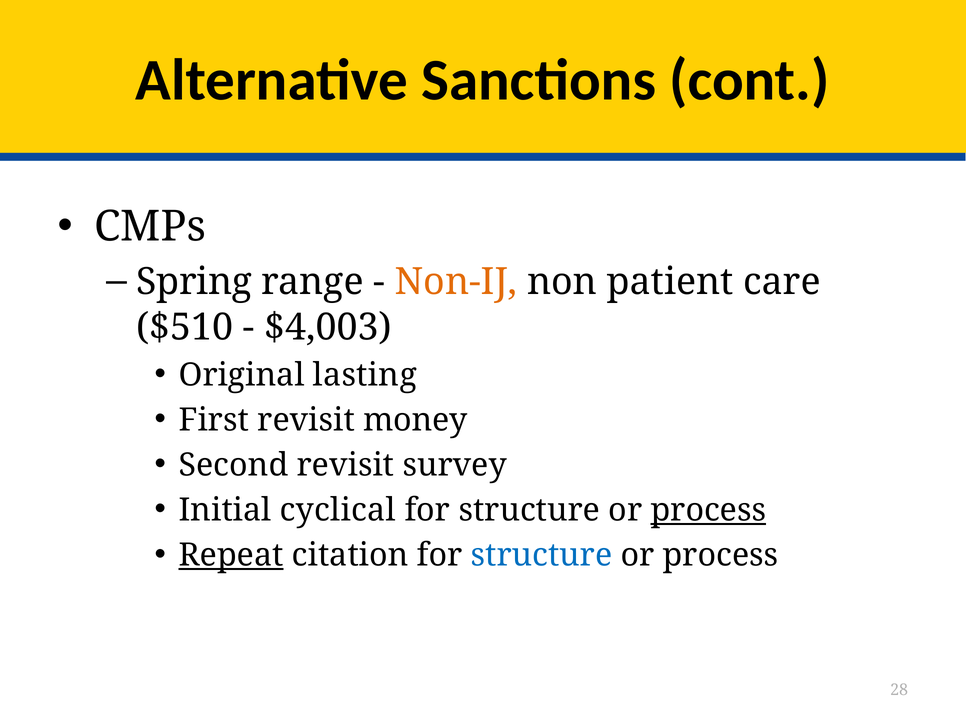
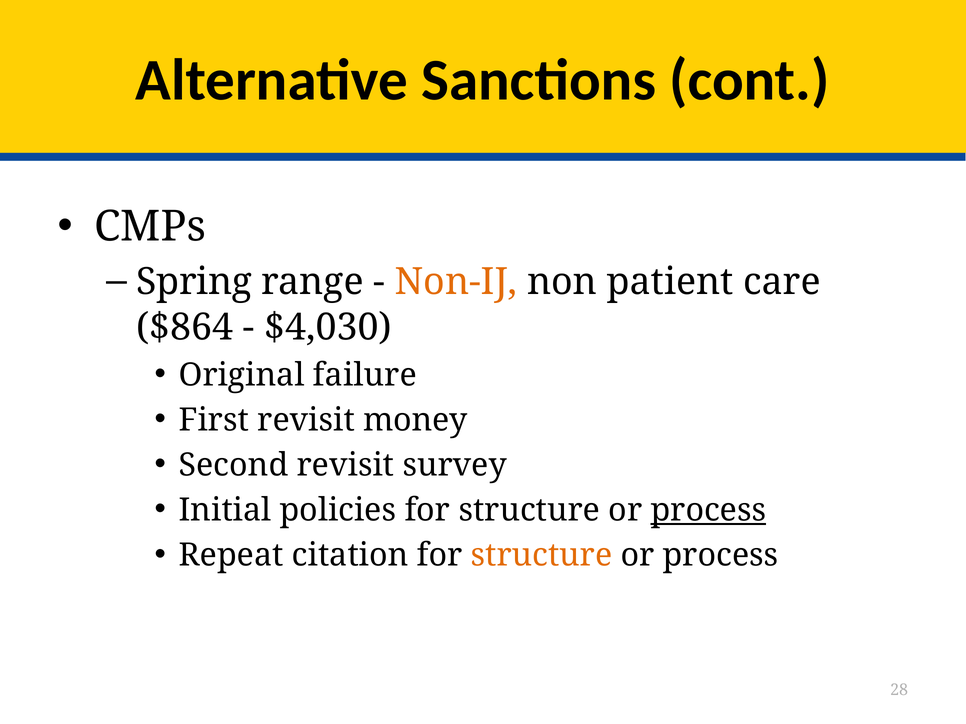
$510: $510 -> $864 (185, 327)
$4,003: $4,003 -> $4,030 (328, 327)
lasting: lasting -> failure (365, 375)
cyclical: cyclical -> policies (338, 511)
Repeat underline: present -> none (231, 556)
structure colour: blue -> orange (542, 556)
